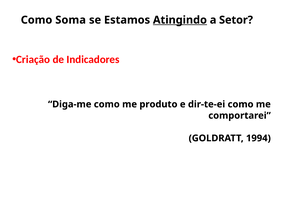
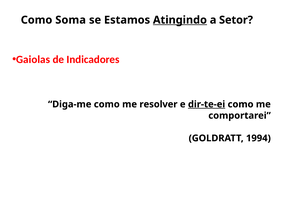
Criação: Criação -> Gaiolas (33, 60)
produto: produto -> resolver (158, 104)
dir-te-ei underline: none -> present (207, 104)
